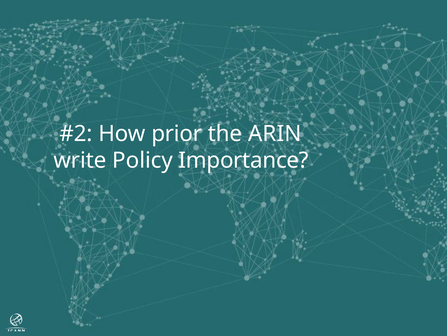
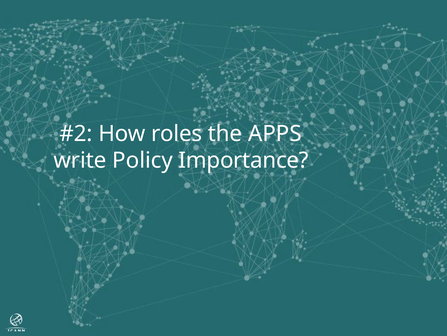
prior: prior -> roles (177, 133)
ARIN: ARIN -> APPS (275, 133)
